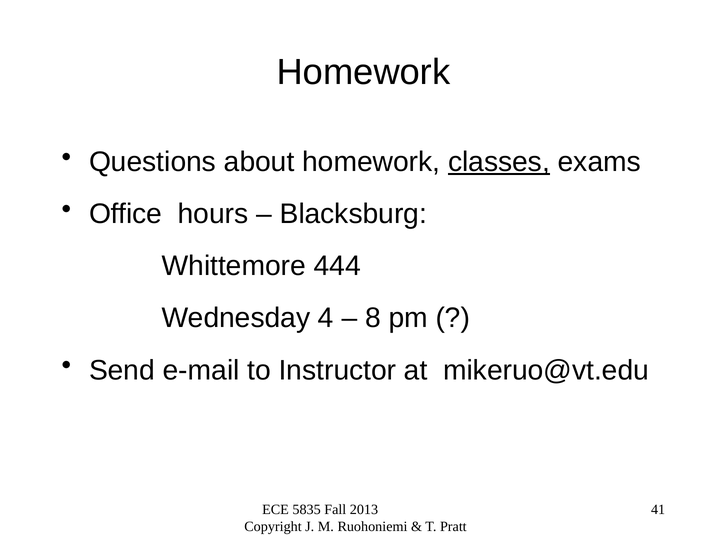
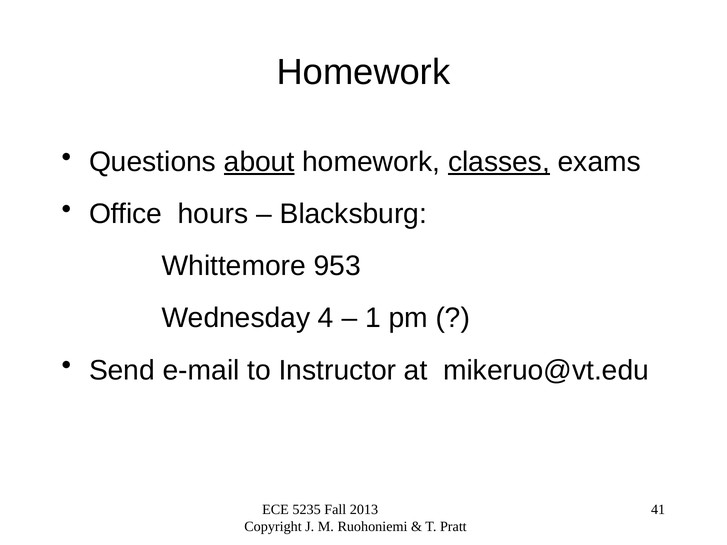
about underline: none -> present (259, 162)
444: 444 -> 953 (337, 266)
8: 8 -> 1 (373, 318)
5835: 5835 -> 5235 (307, 510)
